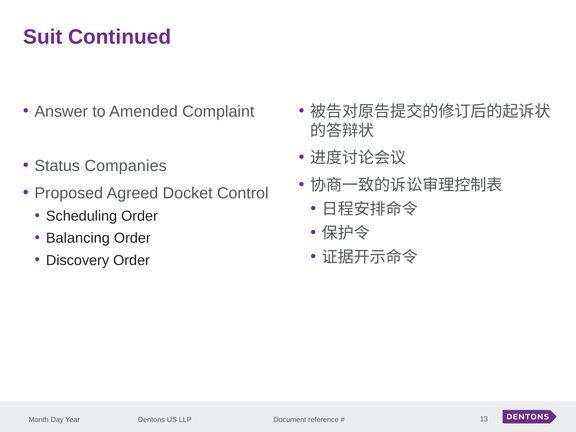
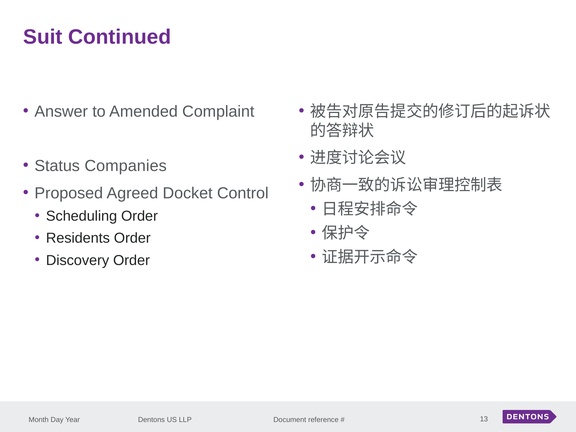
Balancing: Balancing -> Residents (78, 238)
